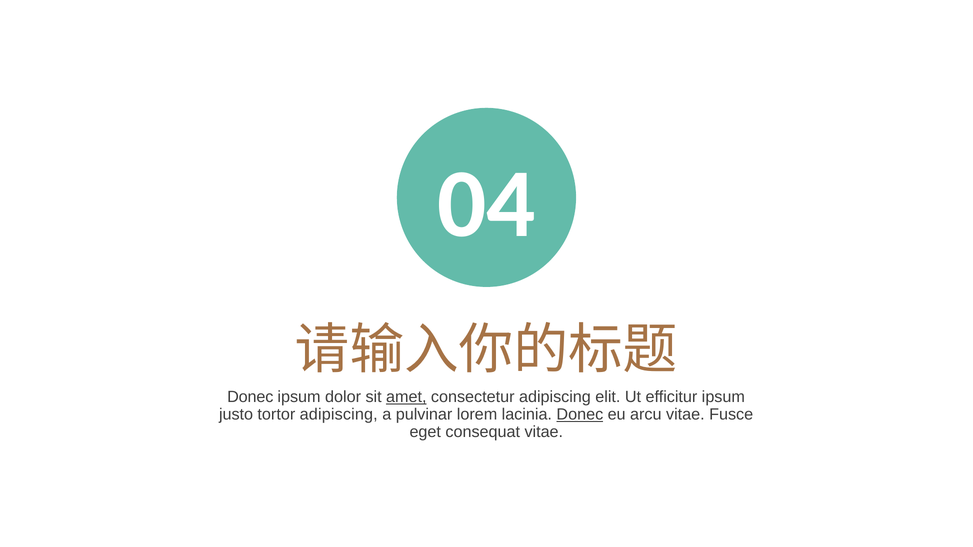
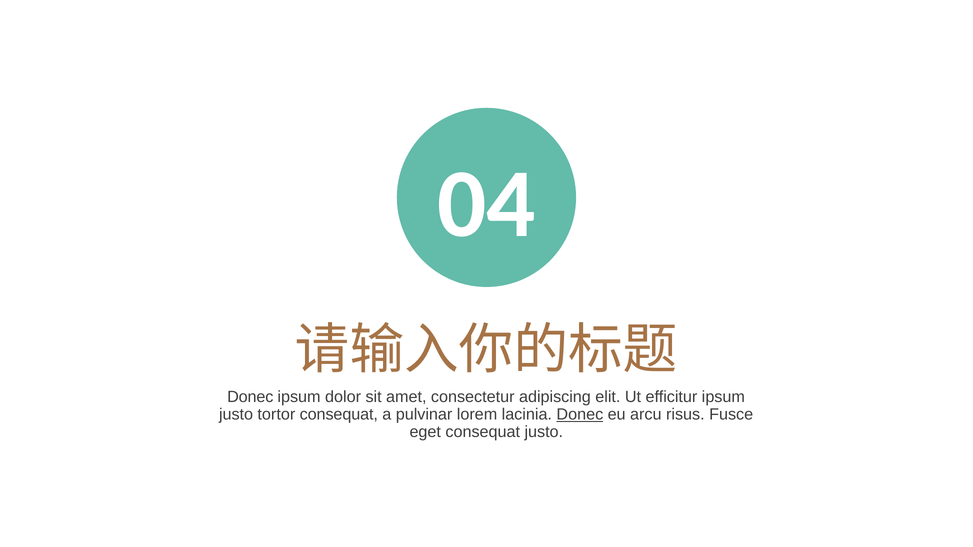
amet underline: present -> none (406, 397)
tortor adipiscing: adipiscing -> consequat (339, 415)
arcu vitae: vitae -> risus (685, 415)
consequat vitae: vitae -> justo (544, 432)
